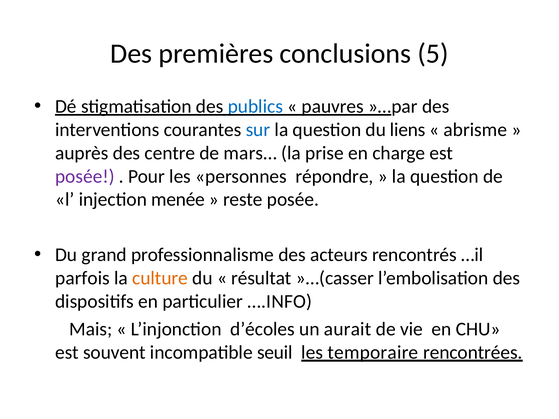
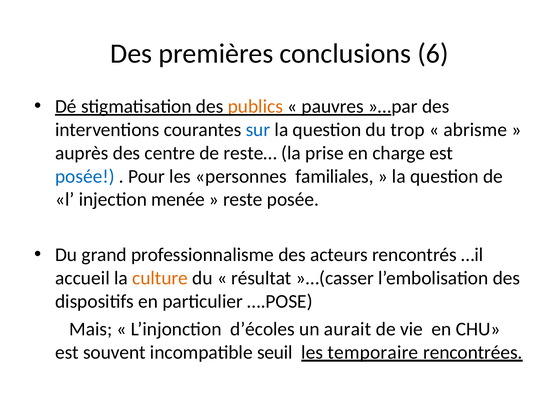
5: 5 -> 6 (433, 54)
publics colour: blue -> orange (255, 107)
liens: liens -> trop (408, 130)
mars…: mars… -> reste… (250, 153)
posée colour: purple -> blue (85, 176)
répondre: répondre -> familiales (335, 176)
parfois: parfois -> accueil (82, 278)
….INFO: ….INFO -> ….POSE (280, 302)
